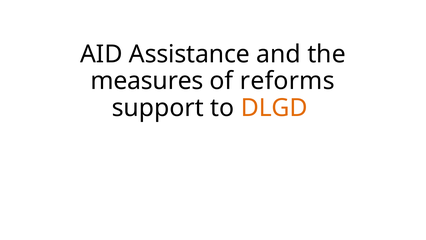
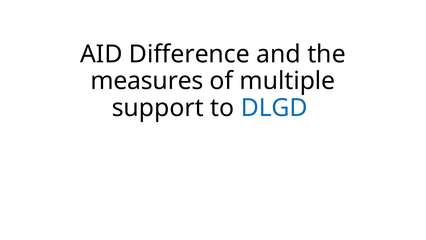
Assistance: Assistance -> Difference (189, 54)
reforms: reforms -> multiple (287, 81)
DLGD colour: orange -> blue (274, 108)
